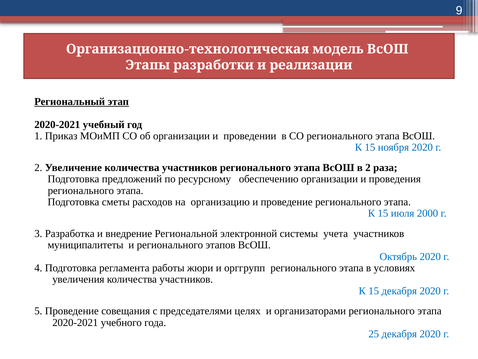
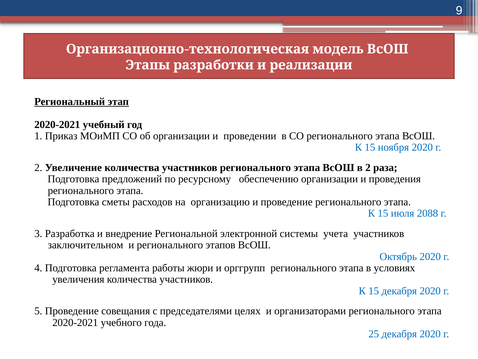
2000: 2000 -> 2088 (428, 213)
муниципалитеты: муниципалитеты -> заключительном (85, 245)
